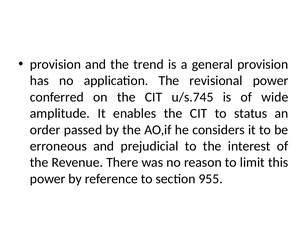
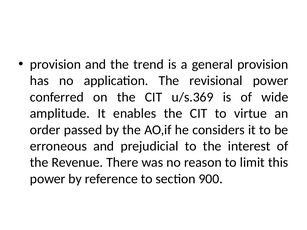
u/s.745: u/s.745 -> u/s.369 (193, 97)
status: status -> virtue (251, 114)
955: 955 -> 900 (211, 179)
